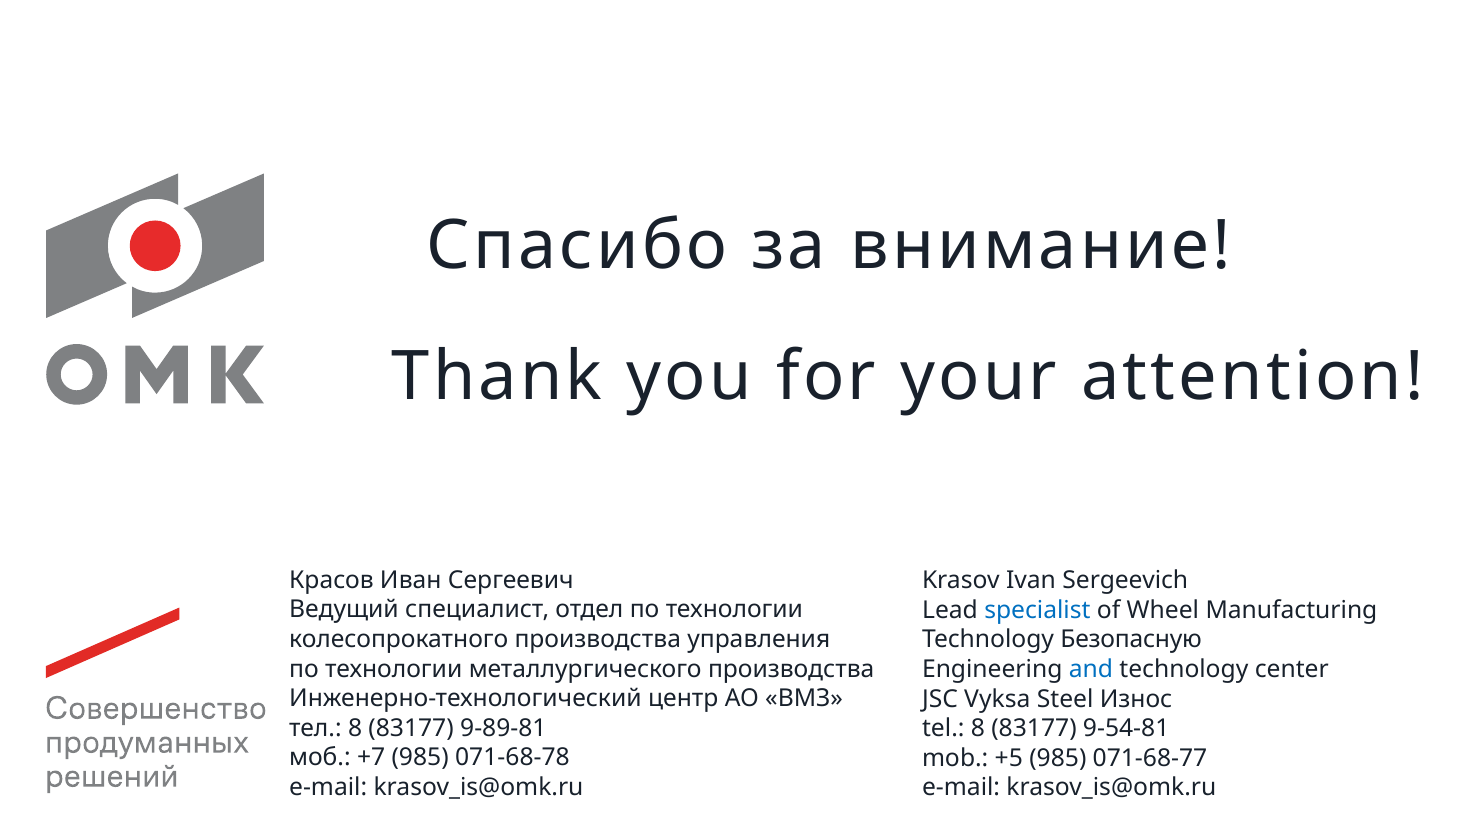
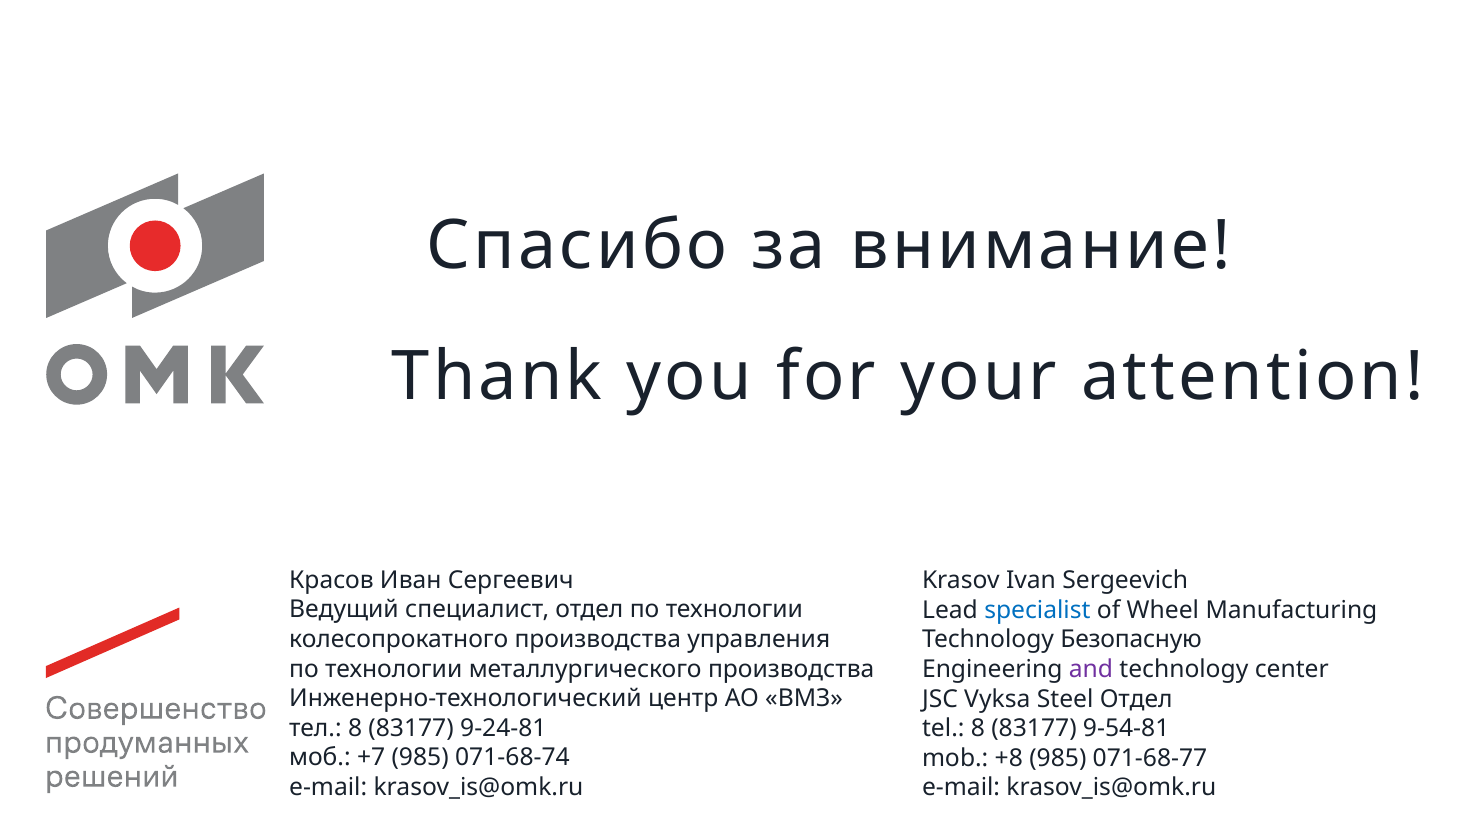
and colour: blue -> purple (1091, 670)
Steel Износ: Износ -> Отдел (1136, 699)
9-89-81: 9-89-81 -> 9-24-81 (503, 728)
071-68-78: 071-68-78 -> 071-68-74 (512, 758)
+5: +5 -> +8 (1009, 759)
